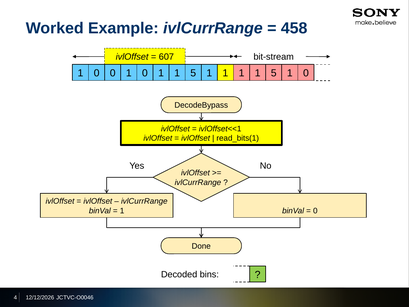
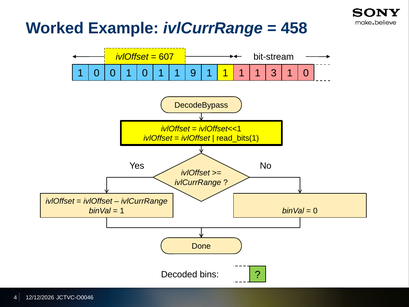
0 1 1 5: 5 -> 9 (193, 73)
1 1 1 5: 5 -> 3 (274, 73)
